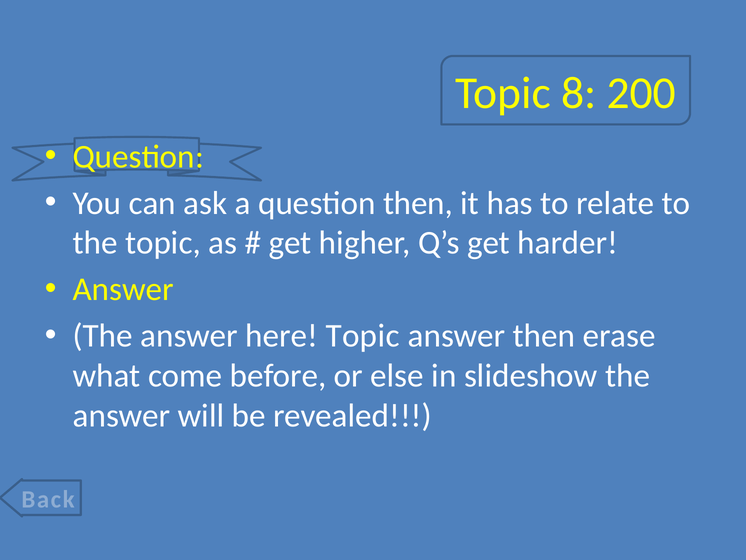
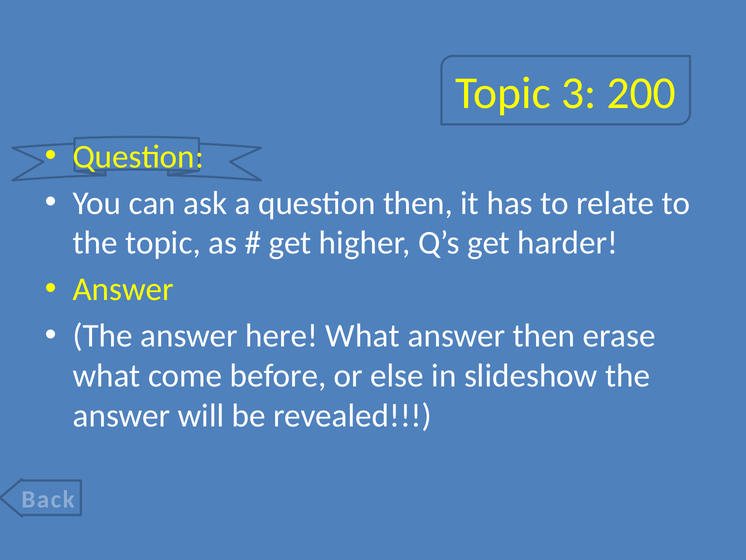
8: 8 -> 3 (579, 93)
here Topic: Topic -> What (363, 336)
